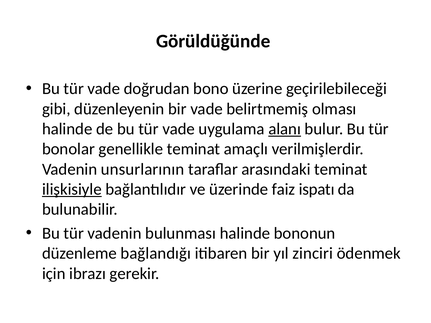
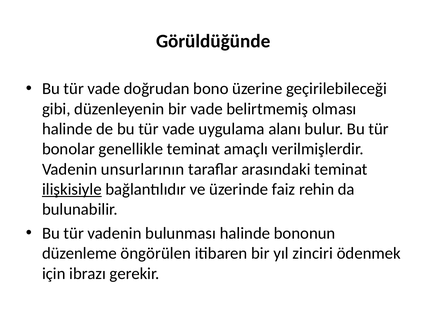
alanı underline: present -> none (285, 129)
ispatı: ispatı -> rehin (317, 189)
bağlandığı: bağlandığı -> öngörülen (156, 254)
